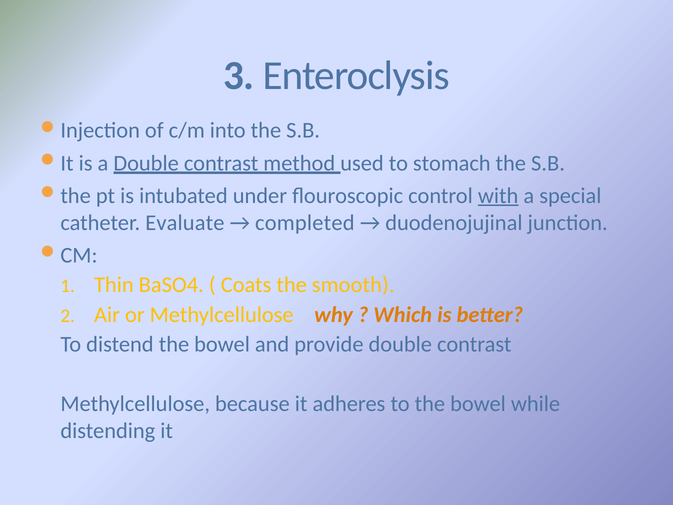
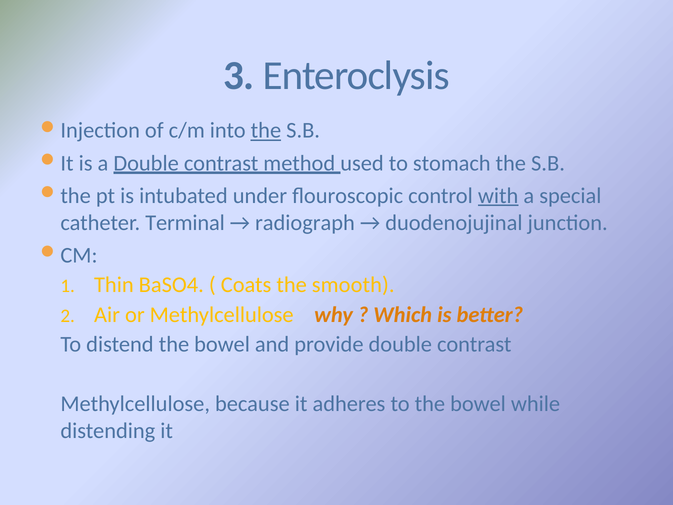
the underline: none -> present (266, 131)
Evaluate: Evaluate -> Terminal (185, 223)
completed: completed -> radiograph (305, 223)
